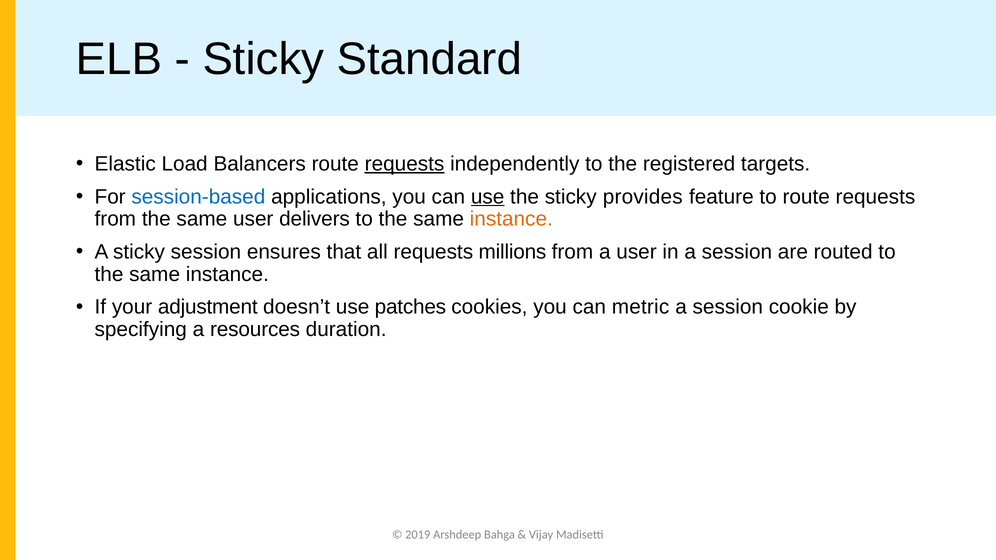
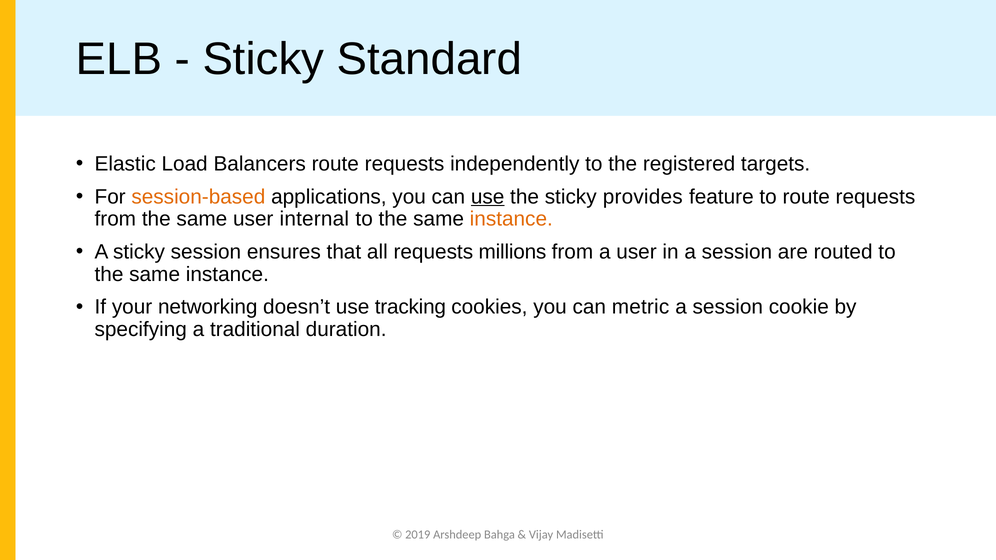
requests underline: present -> none (405, 164)
session-based colour: blue -> orange (198, 197)
delivers: delivers -> internal (314, 219)
adjustment: adjustment -> networking (208, 307)
patches: patches -> tracking (410, 307)
resources: resources -> traditional (255, 330)
